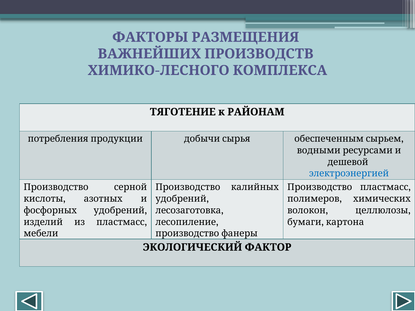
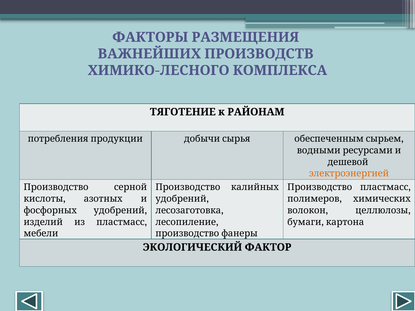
электроэнергией colour: blue -> orange (349, 174)
